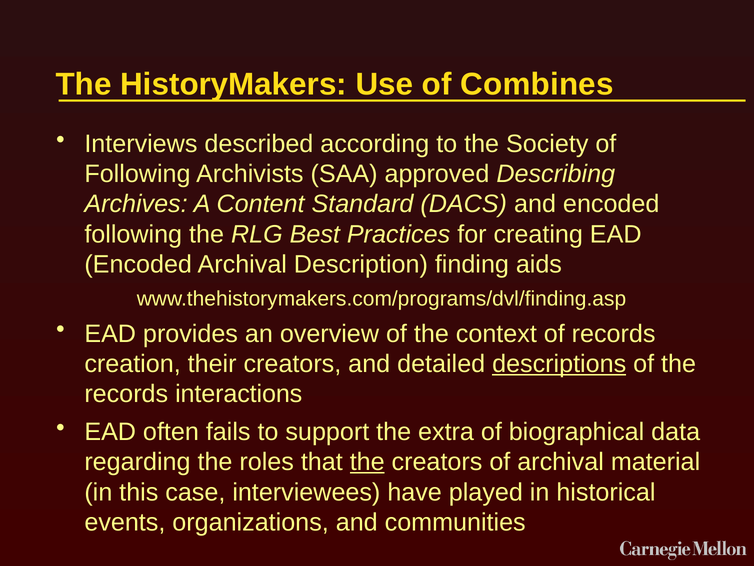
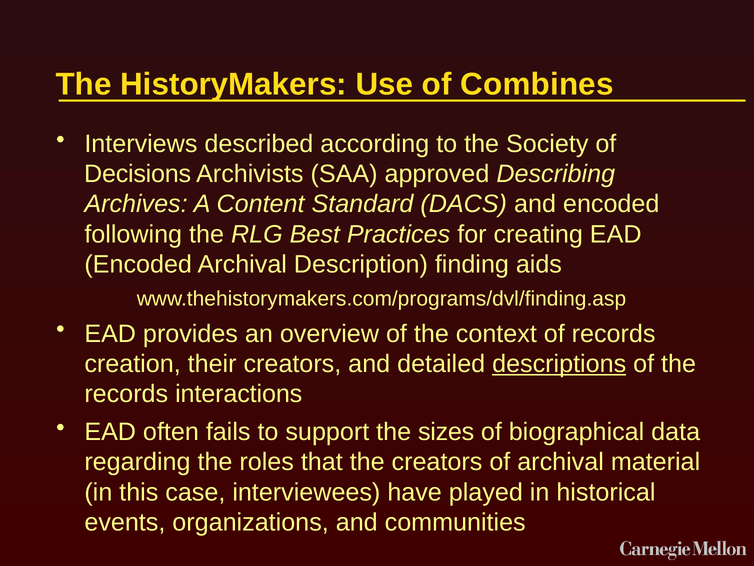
Following: Following -> Decisions (138, 174)
extra: extra -> sizes (446, 431)
the underline: present -> none (367, 462)
